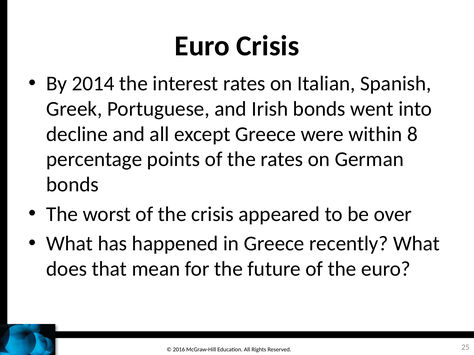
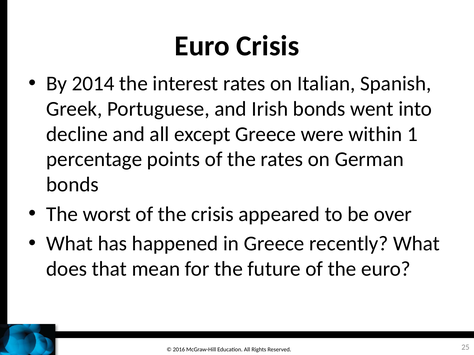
8: 8 -> 1 (412, 134)
